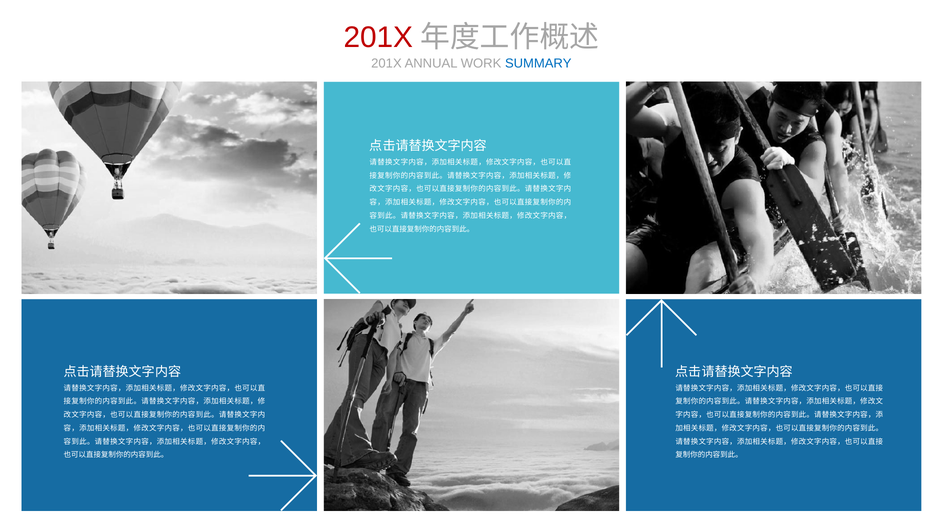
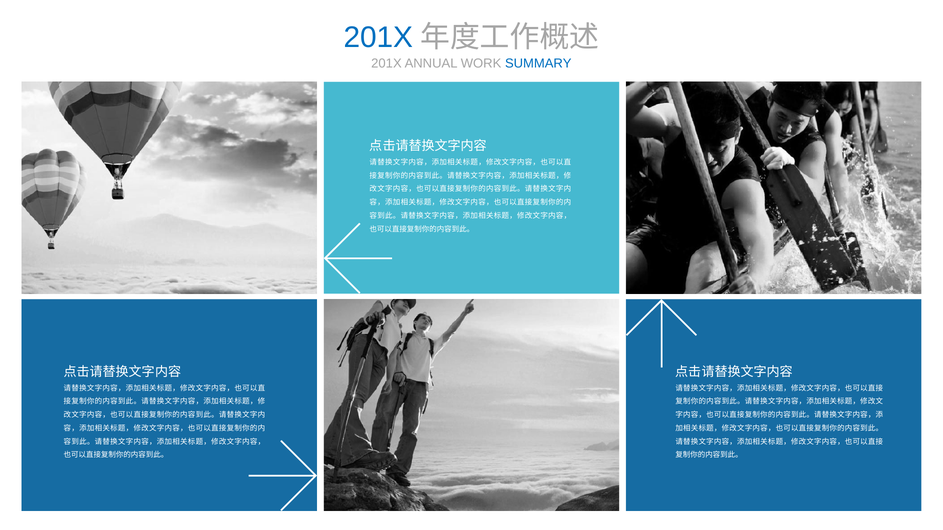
201X colour: red -> blue (378, 37)
